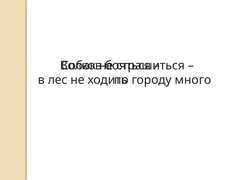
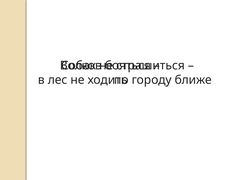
много: много -> ближе (193, 80)
